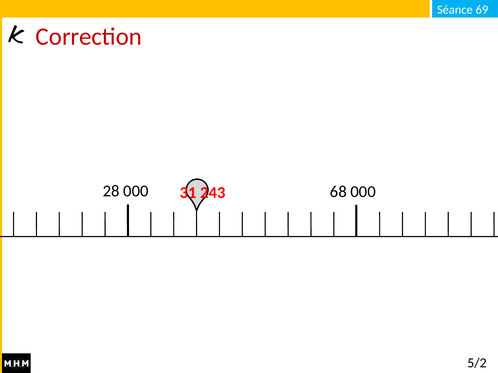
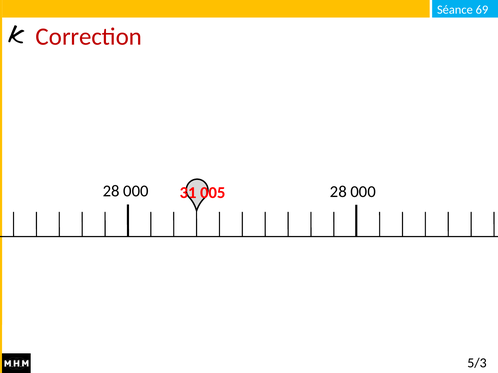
000 68: 68 -> 28 (338, 192)
243: 243 -> 005 (213, 193)
5/2: 5/2 -> 5/3 (477, 363)
